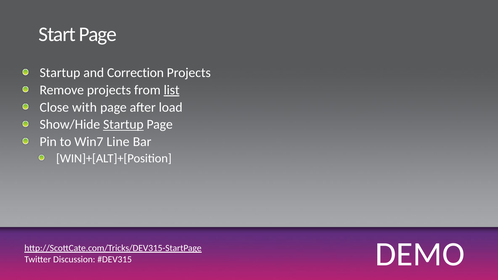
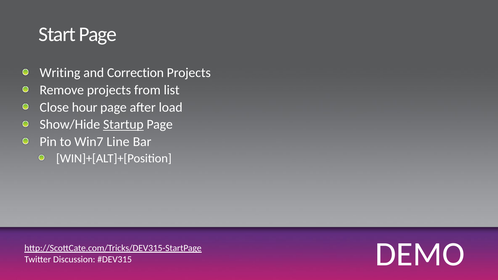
Startup: Startup -> Writing (60, 73)
list underline: present -> none (172, 90)
with: with -> hour (85, 107)
